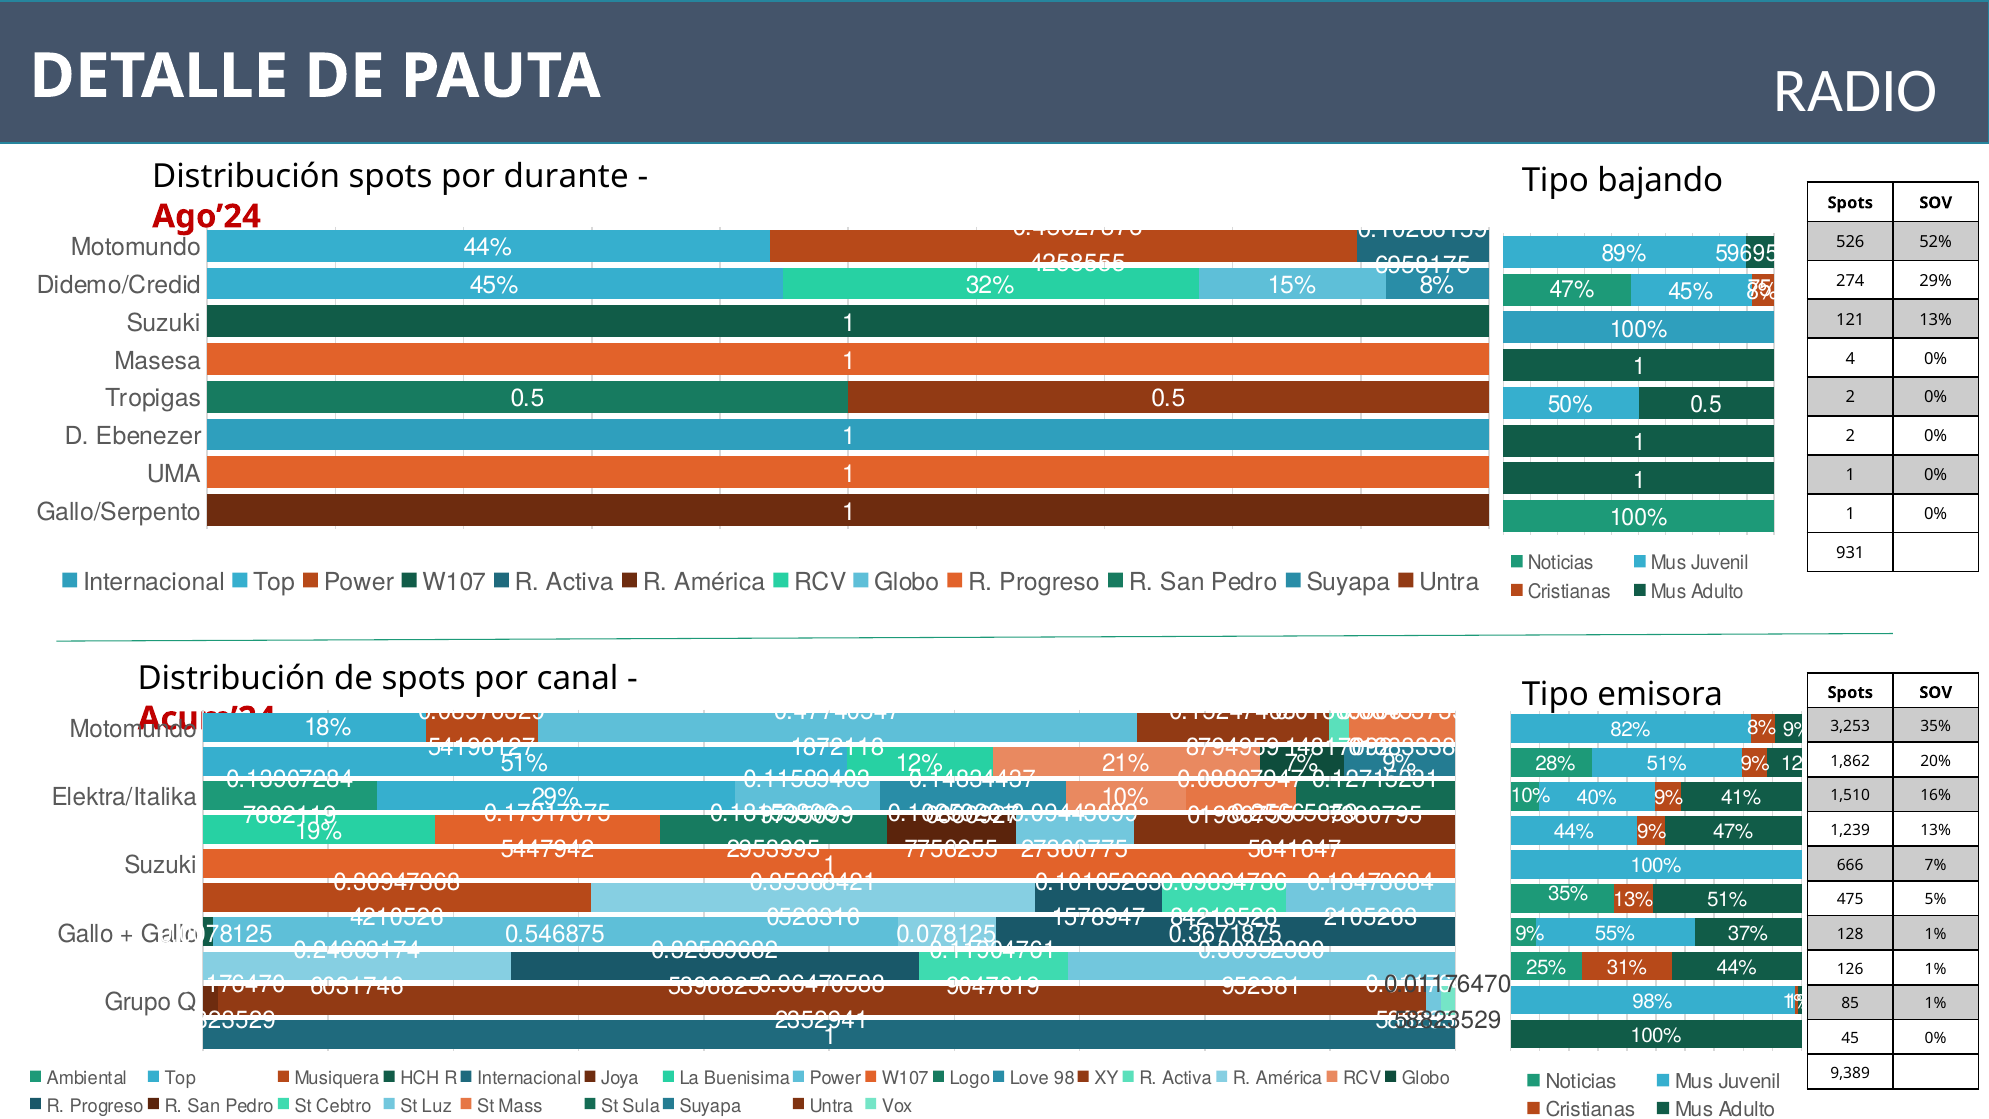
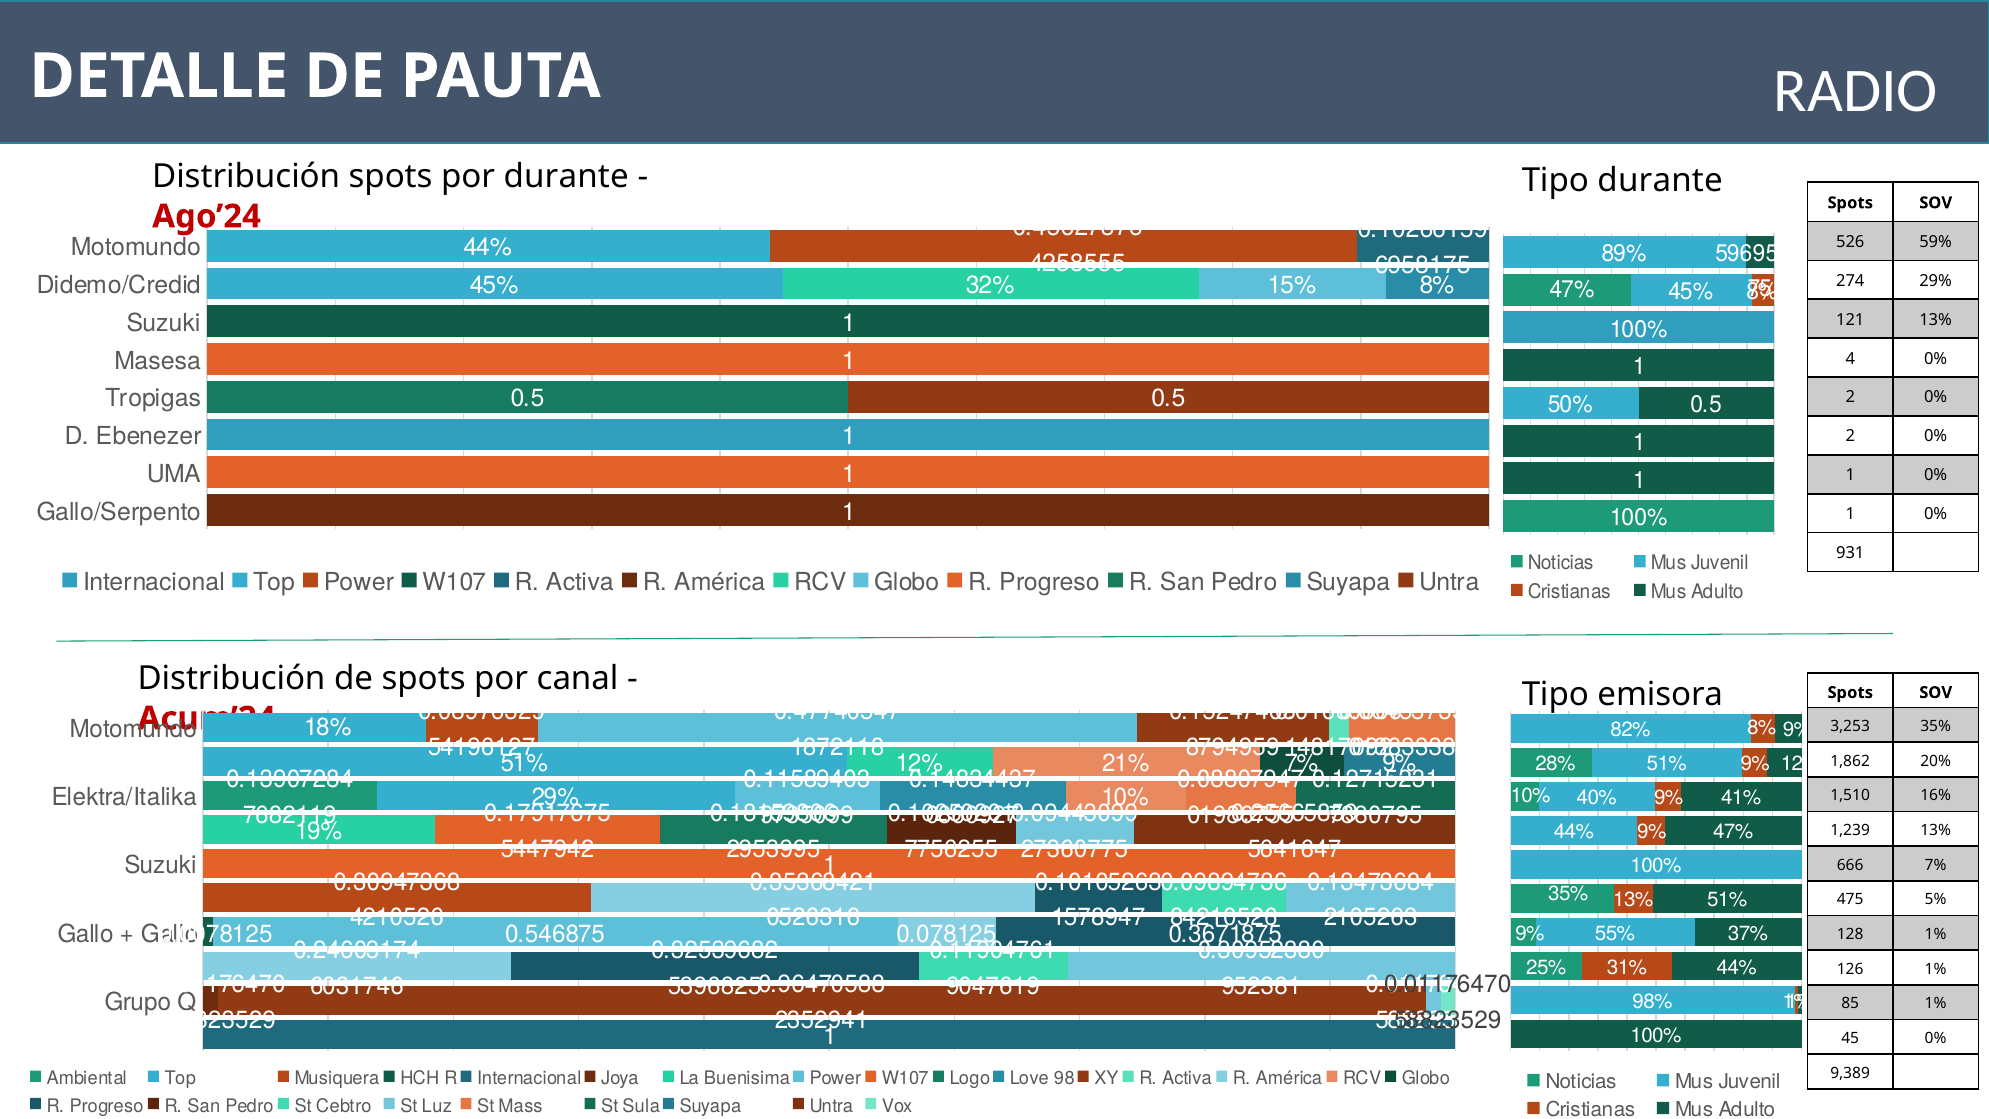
Tipo bajando: bajando -> durante (1660, 181)
52%: 52% -> 59% (1936, 242)
